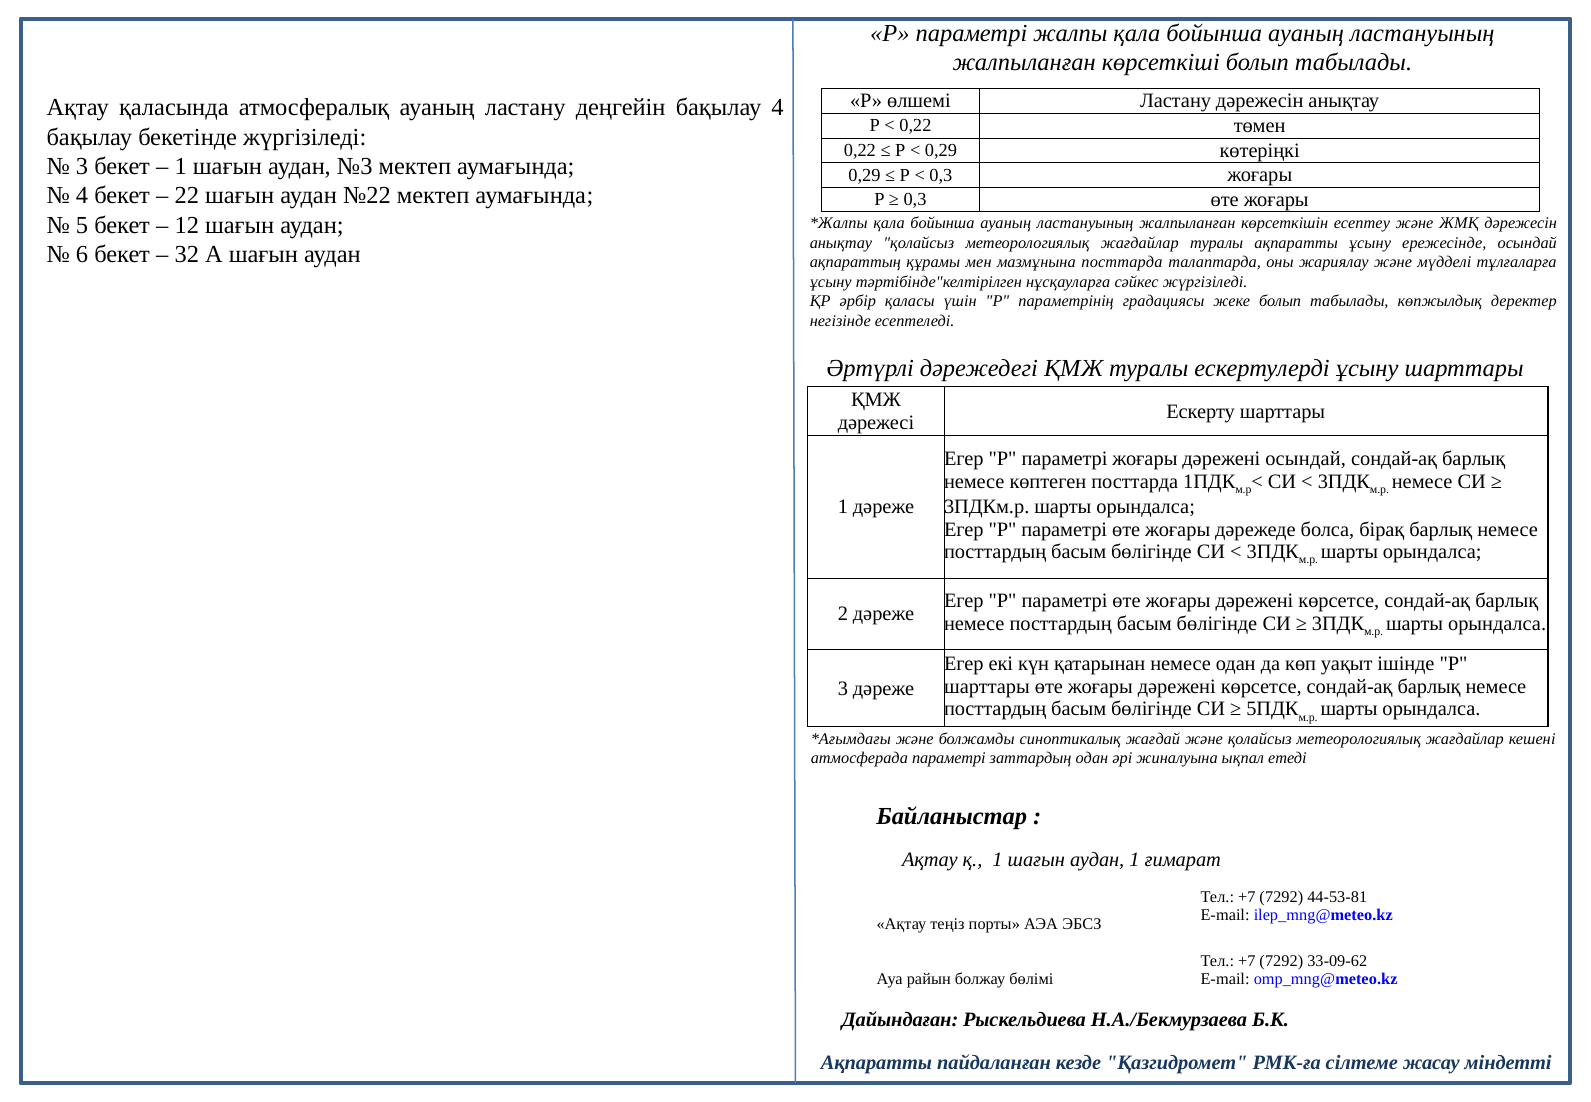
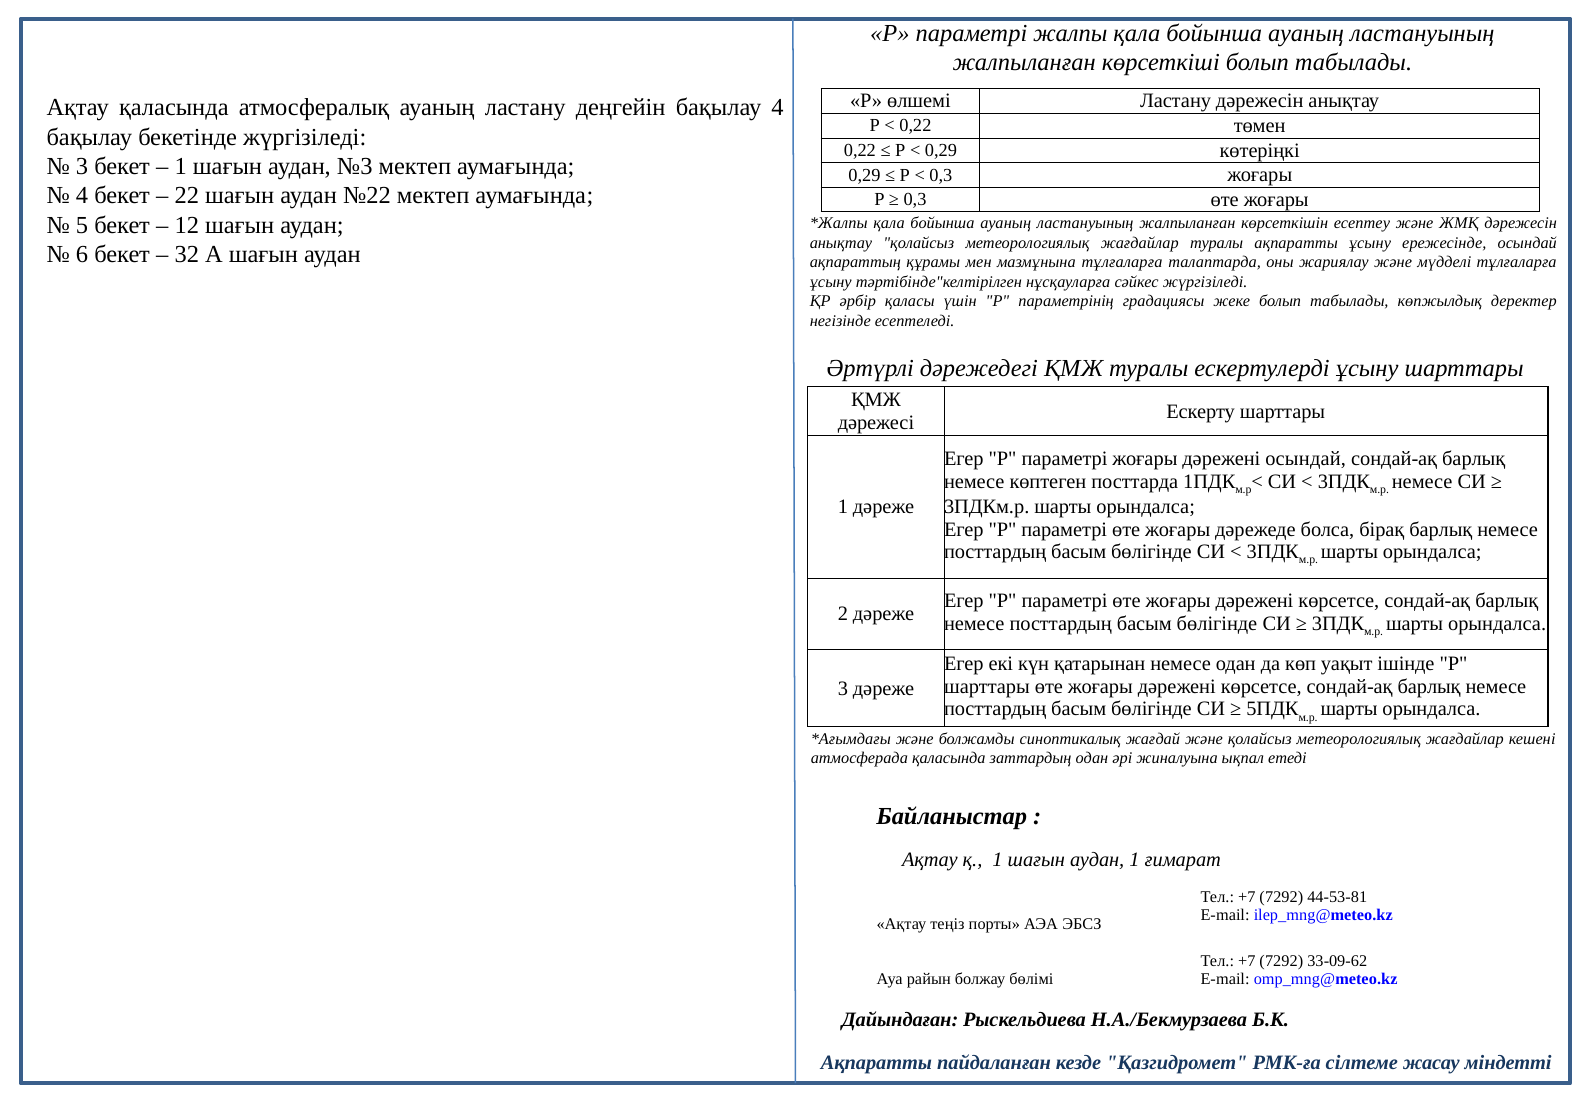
мазмұнына посттарда: посттарда -> тұлғаларға (1122, 262)
атмосферада параметрі: параметрі -> қаласында (949, 758)
